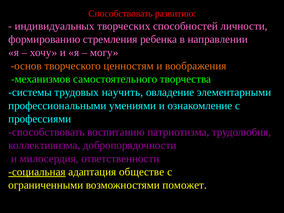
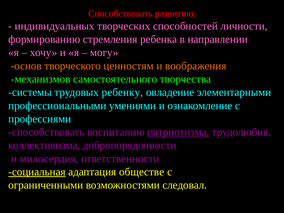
научить: научить -> ребенку (122, 92)
патриотизма underline: none -> present (178, 132)
поможет: поможет -> следовал (185, 185)
